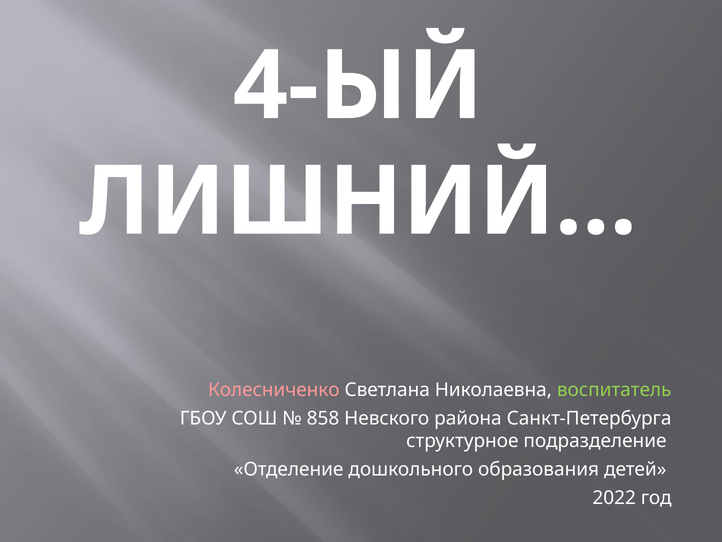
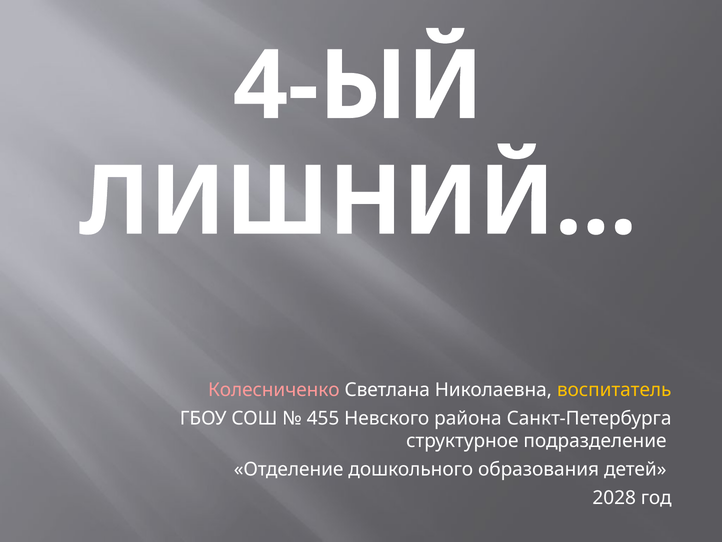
воспитатель colour: light green -> yellow (614, 389)
858: 858 -> 455 (323, 418)
2022: 2022 -> 2028 (614, 498)
